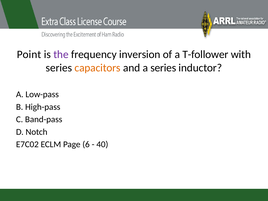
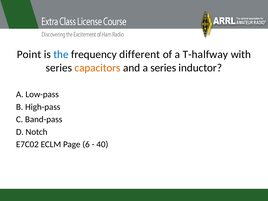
the colour: purple -> blue (61, 54)
inversion: inversion -> different (140, 54)
T-follower: T-follower -> T-halfway (205, 54)
